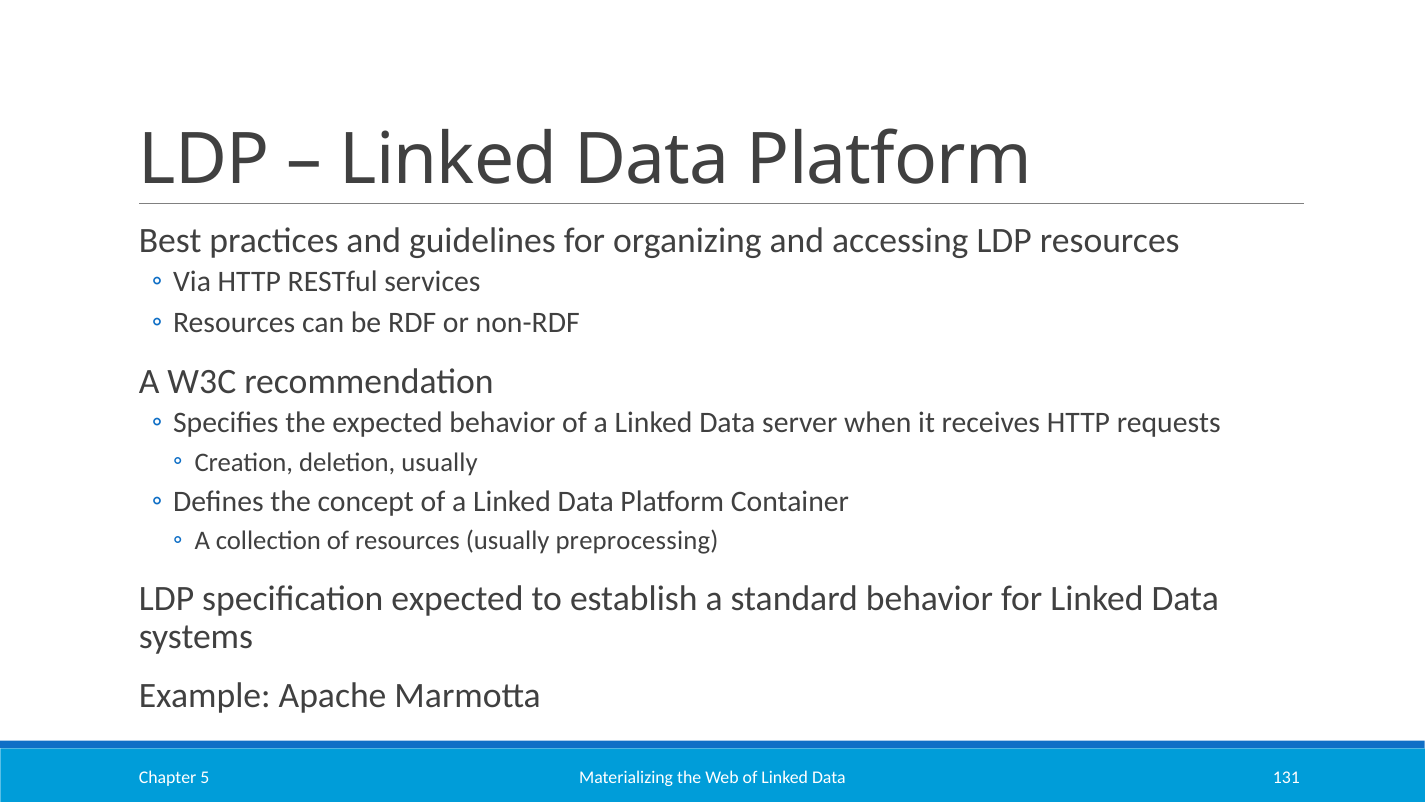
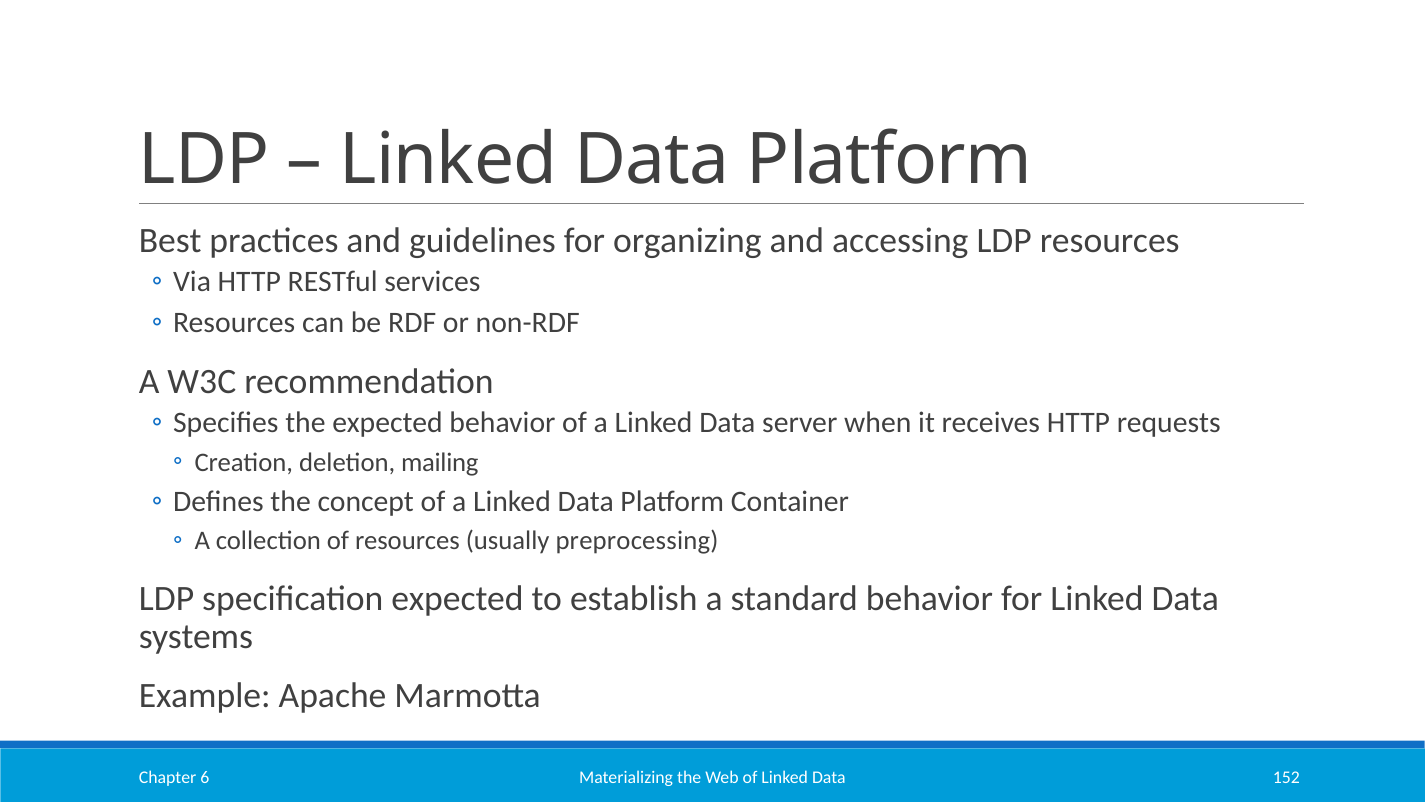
deletion usually: usually -> mailing (440, 462)
131: 131 -> 152 (1286, 777)
5: 5 -> 6 (205, 778)
